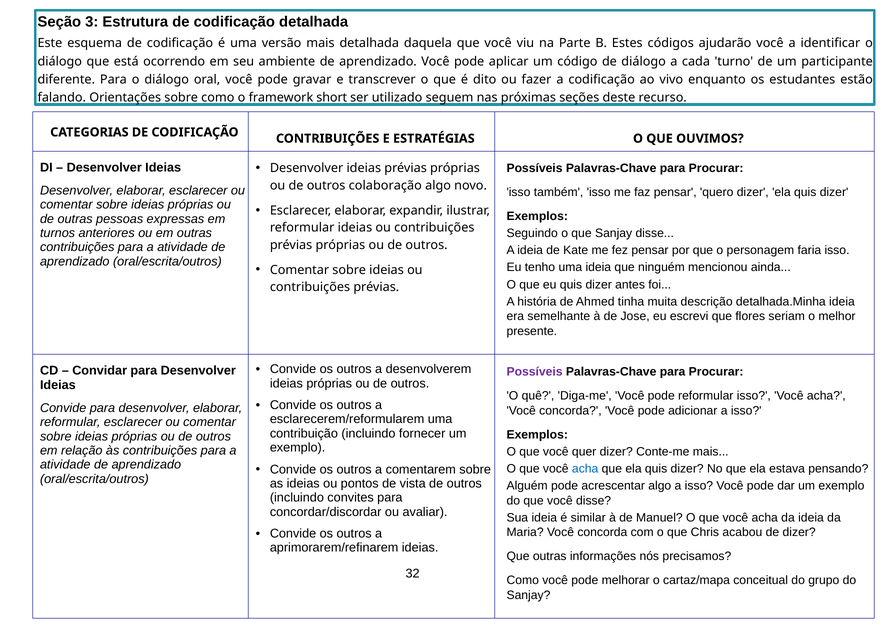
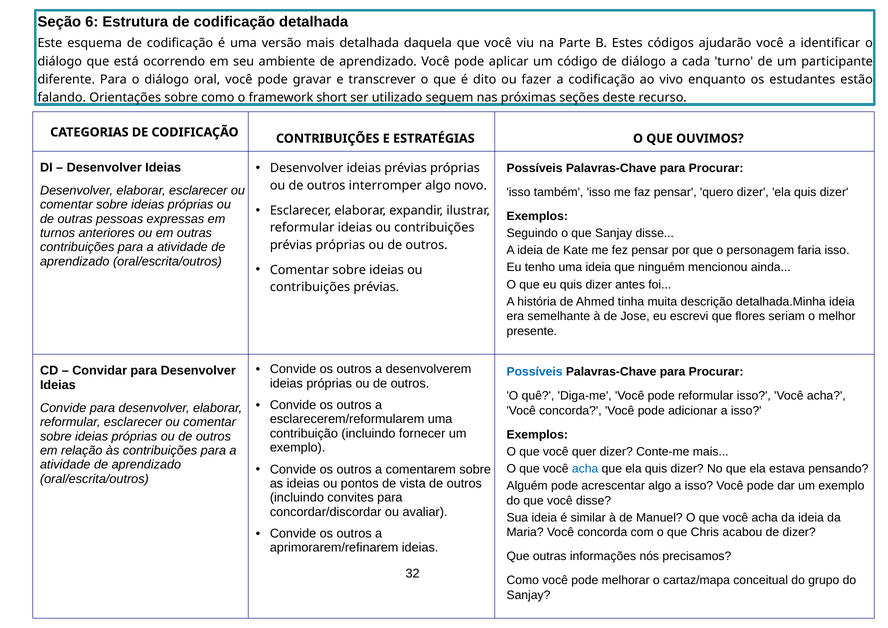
3: 3 -> 6 (92, 22)
colaboração: colaboração -> interromper (385, 185)
Possíveis colour: purple -> blue (535, 372)
